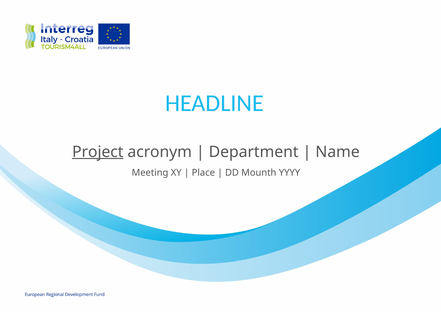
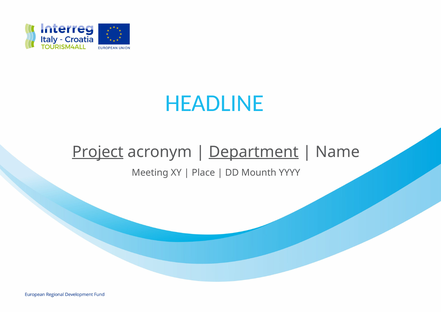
Department underline: none -> present (254, 152)
